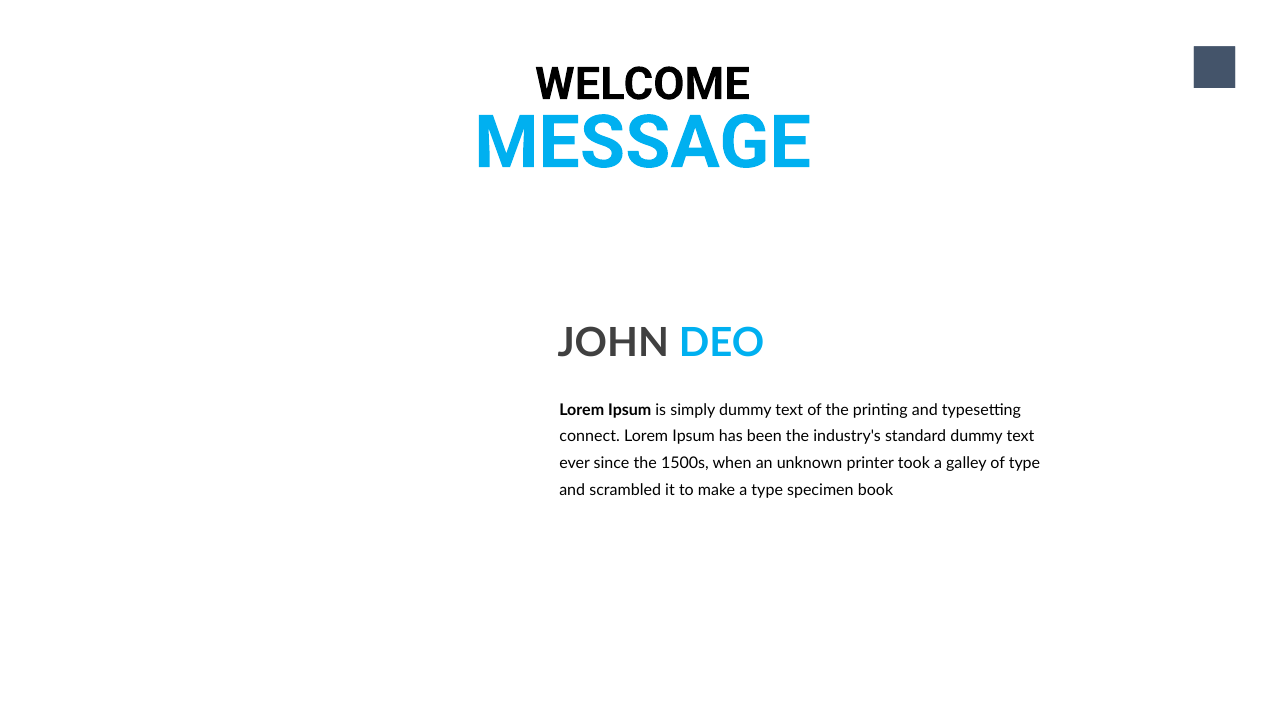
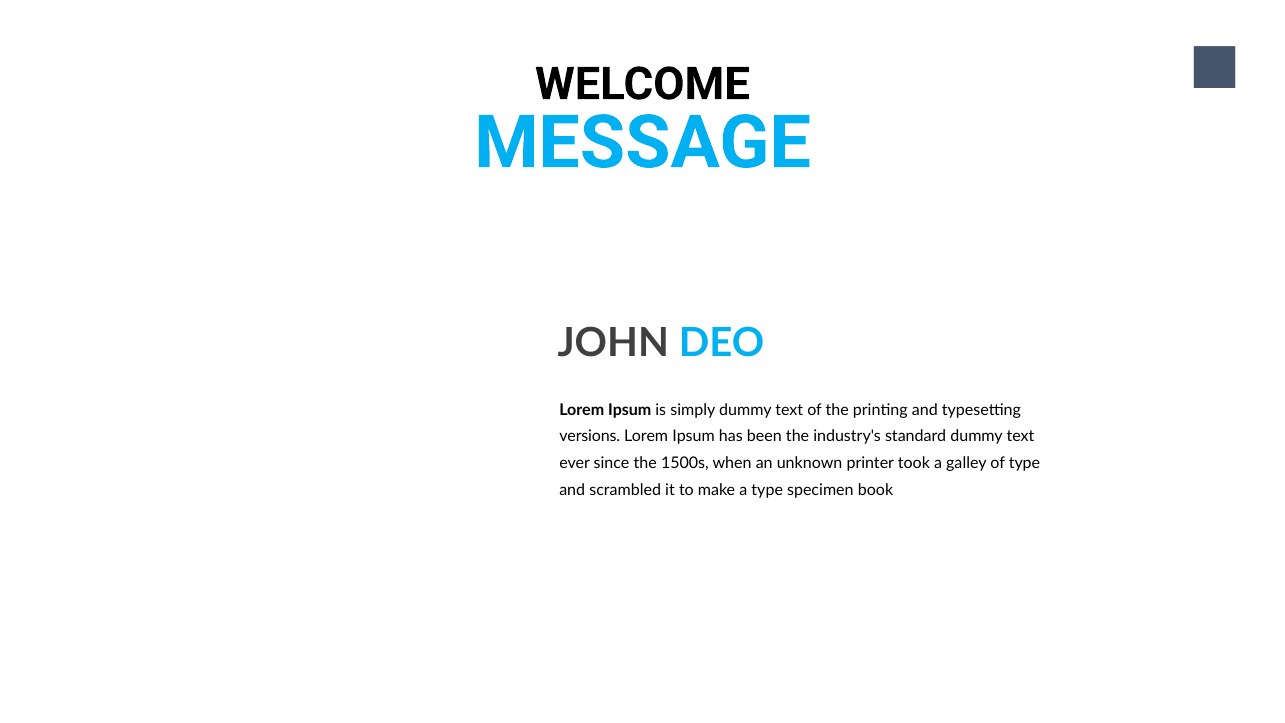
connect: connect -> versions (590, 437)
